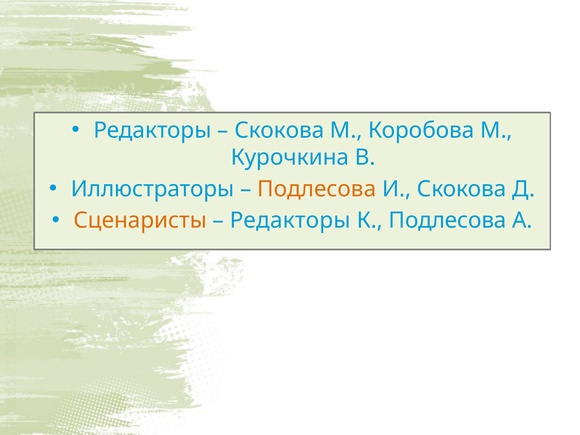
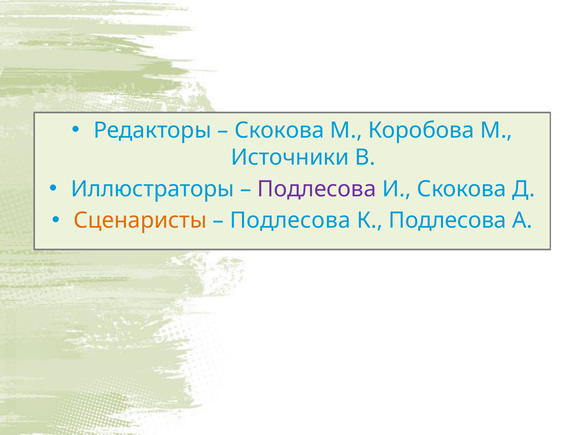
Курочкина: Курочкина -> Источники (290, 157)
Подлесова colour: orange -> purple (317, 189)
Редакторы: Редакторы -> Подлесова (290, 220)
